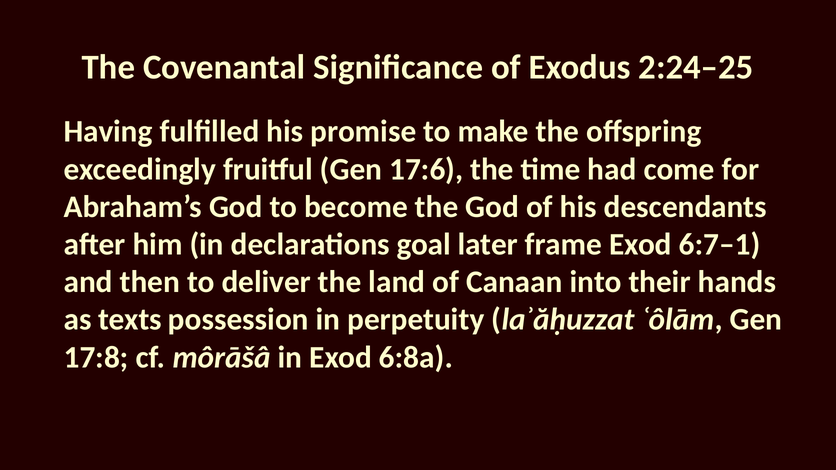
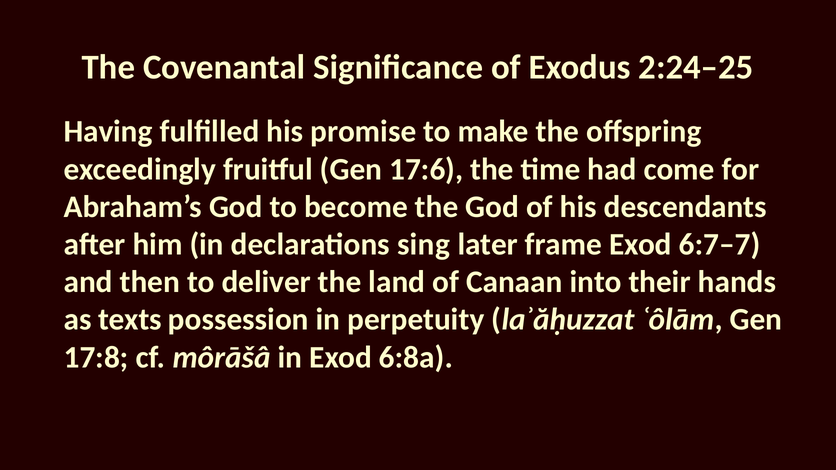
goal: goal -> sing (424, 245)
6:7–1: 6:7–1 -> 6:7–7 (720, 245)
